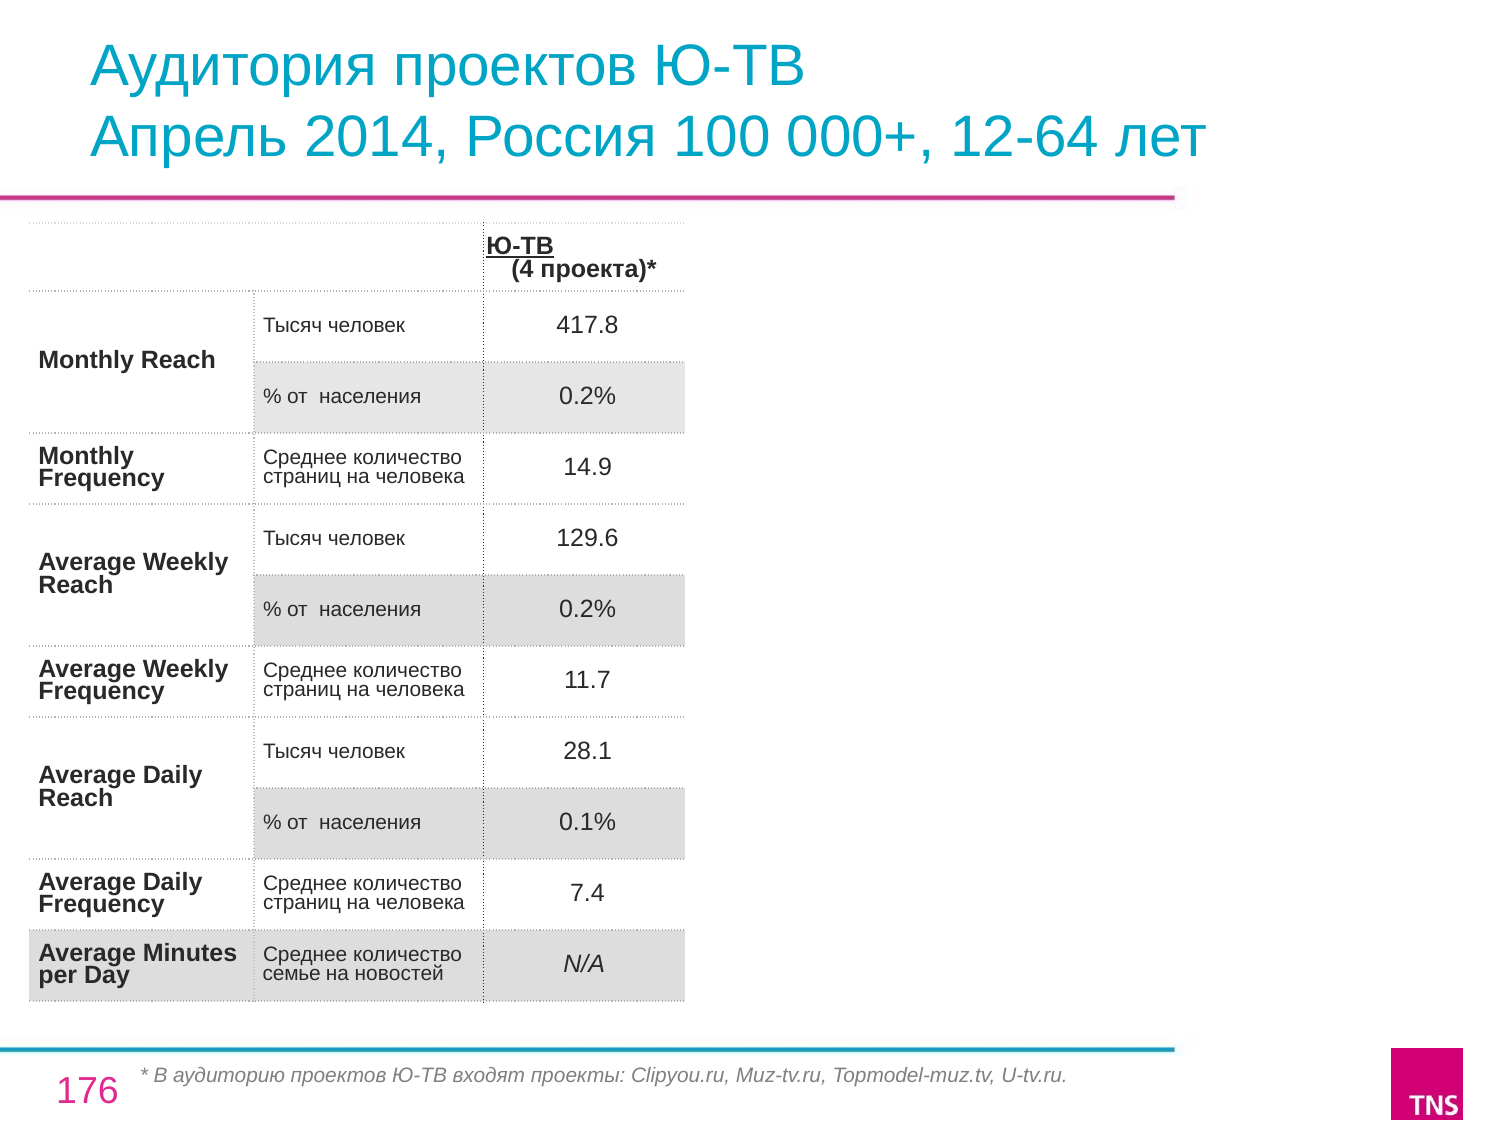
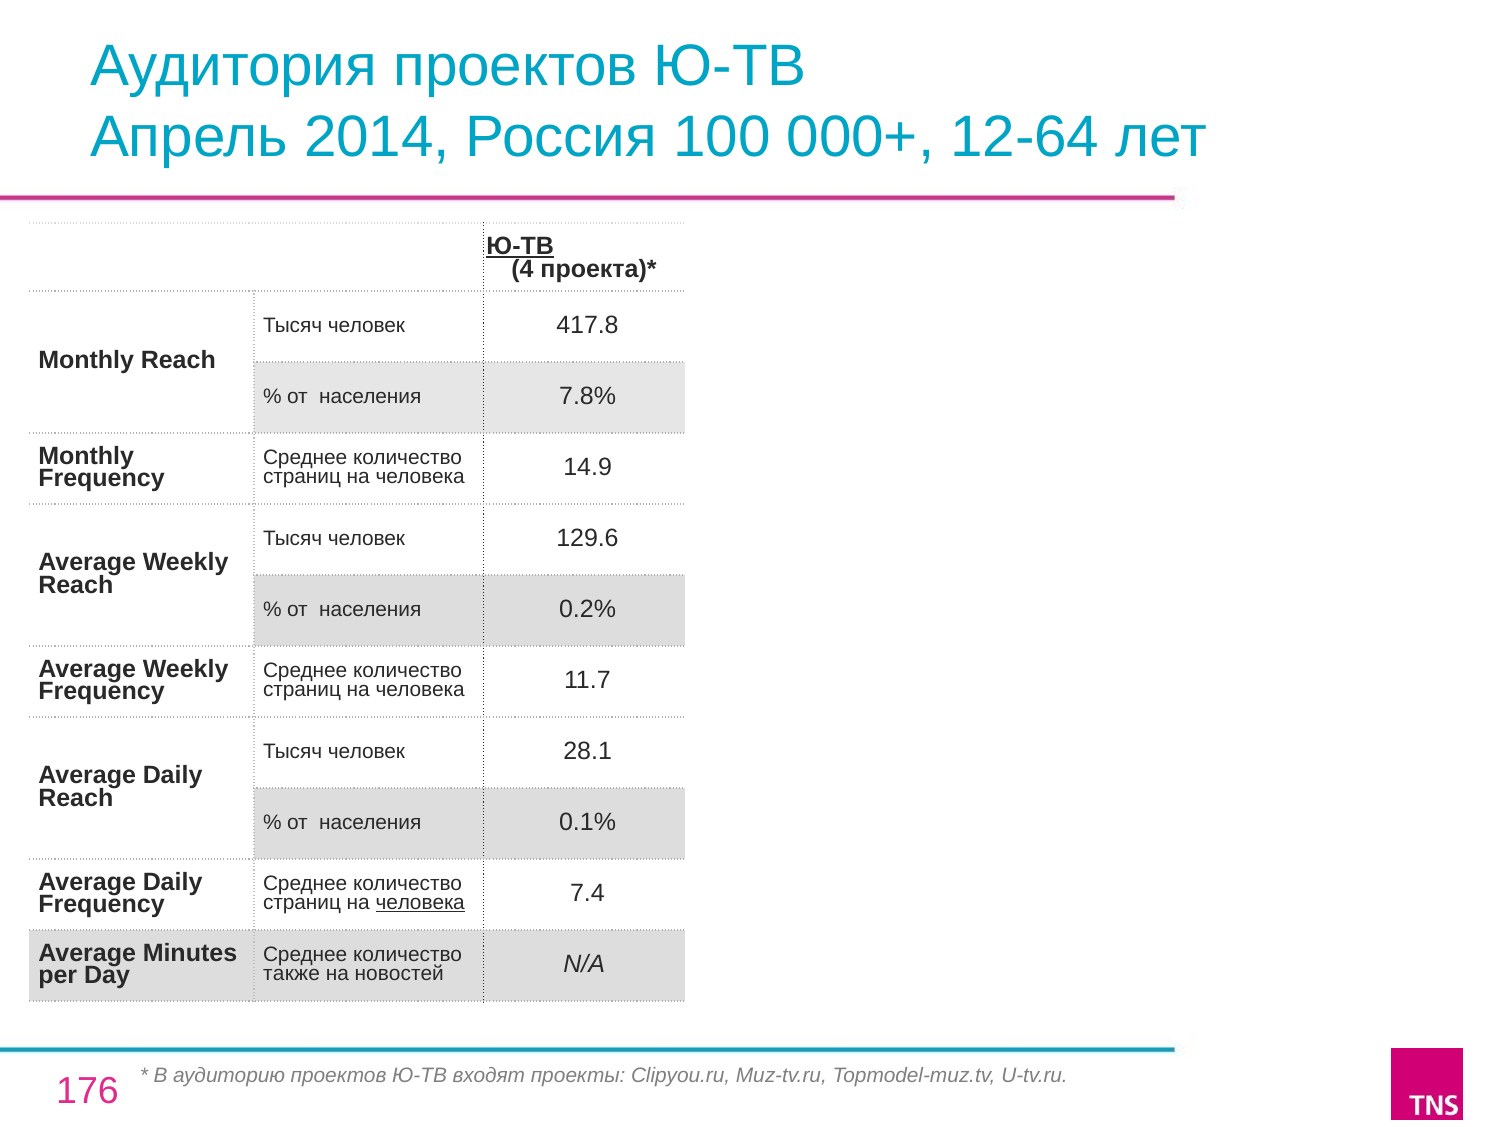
0.2%: 0.2% -> 7.8% (588, 396)
человека underline: none -> present (420, 902)
семье: семье -> также (292, 973)
